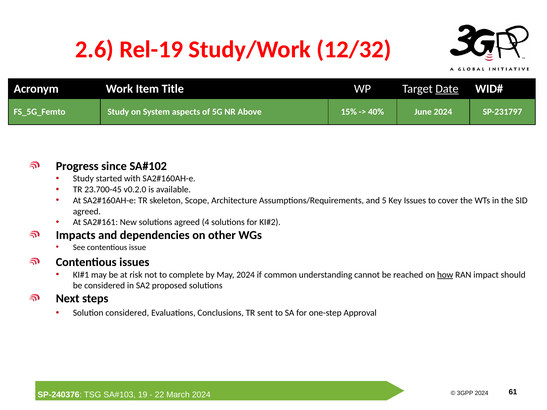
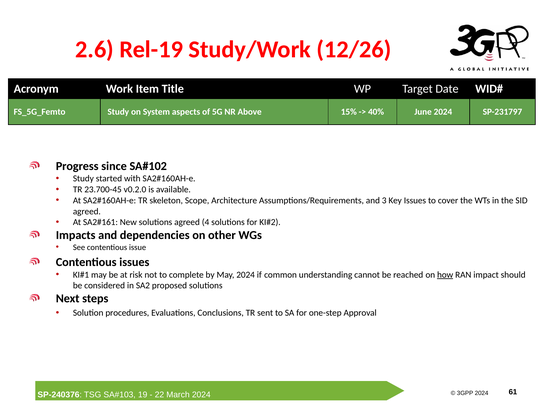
12/32: 12/32 -> 12/26 (354, 50)
Date underline: present -> none (447, 89)
5: 5 -> 3 (384, 201)
Solution considered: considered -> procedures (127, 313)
